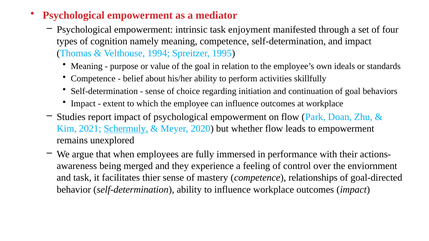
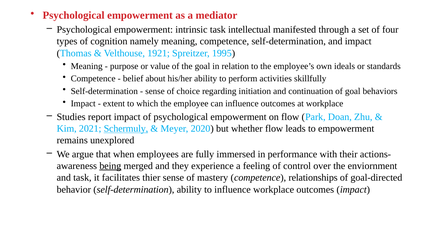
enjoyment: enjoyment -> intellectual (249, 30)
1994: 1994 -> 1921 (159, 53)
being underline: none -> present (110, 166)
